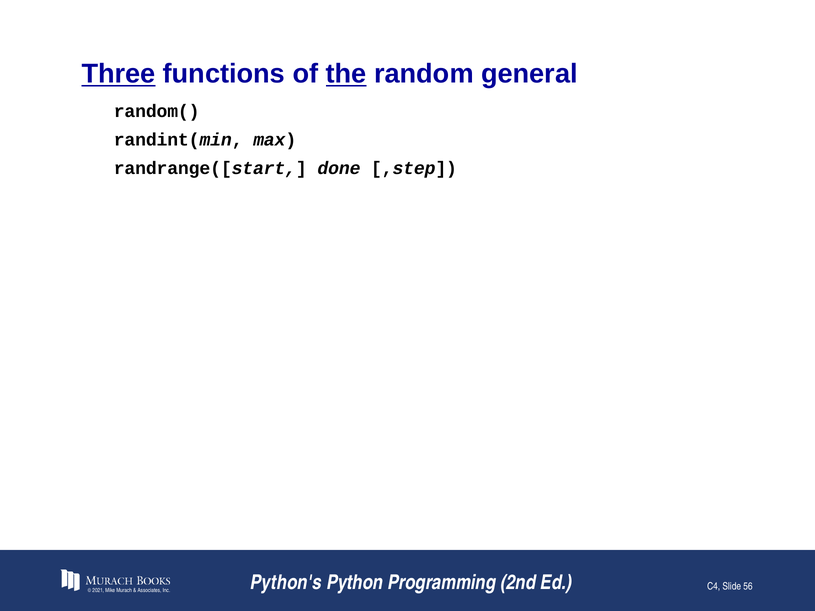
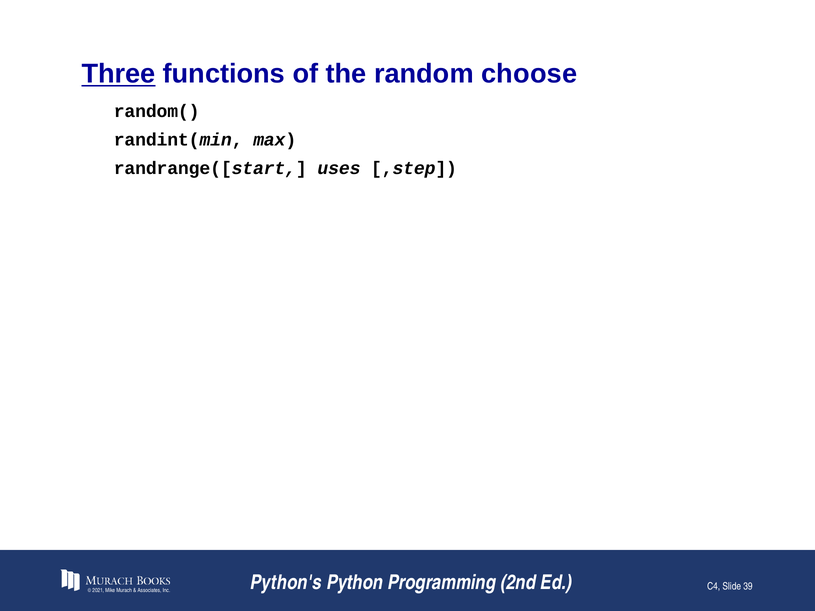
the underline: present -> none (346, 74)
general: general -> choose (529, 74)
done: done -> uses (339, 168)
56: 56 -> 39 (748, 586)
